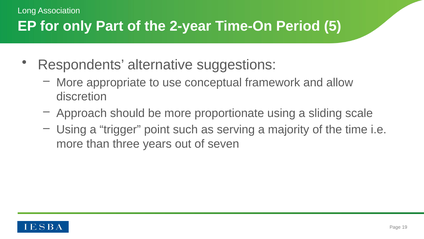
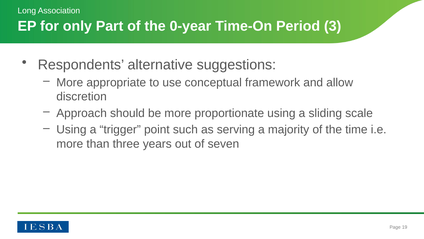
2-year: 2-year -> 0-year (190, 26)
5: 5 -> 3 (333, 26)
